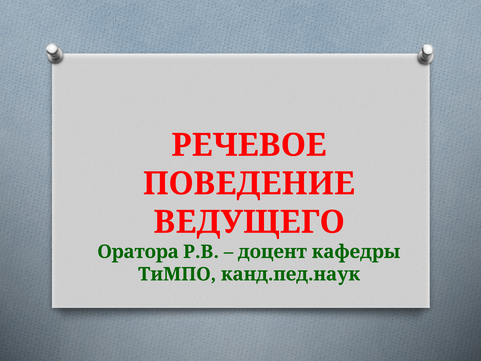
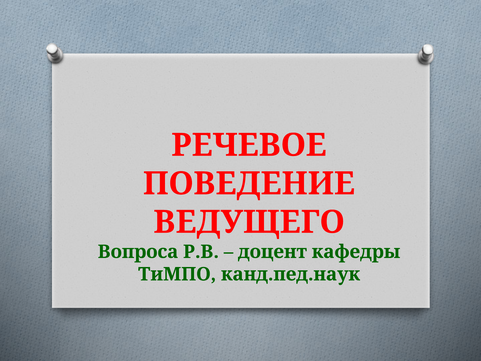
Оратора: Оратора -> Вопроса (138, 252)
